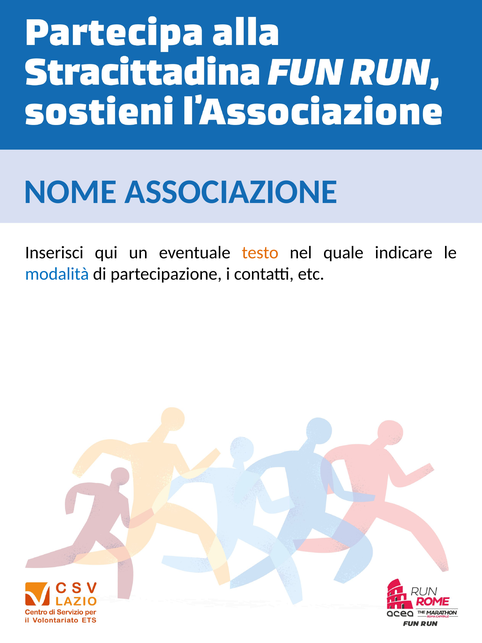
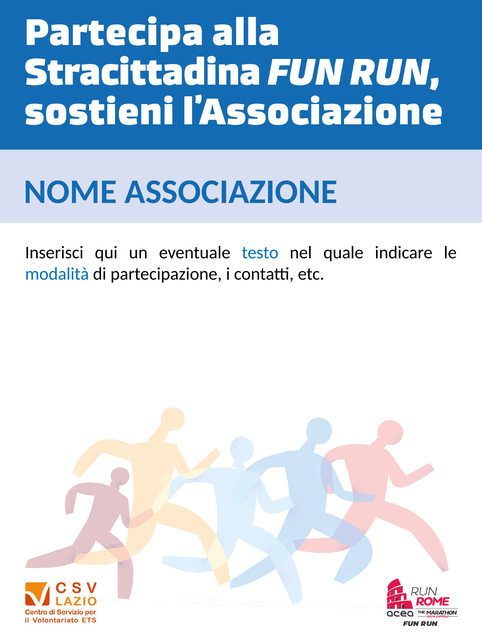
testo colour: orange -> blue (260, 252)
